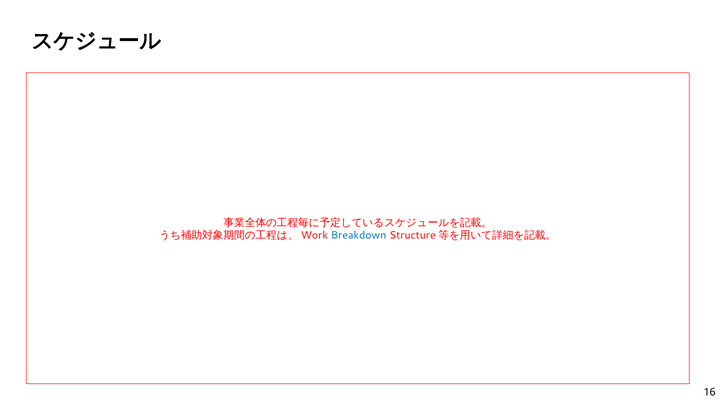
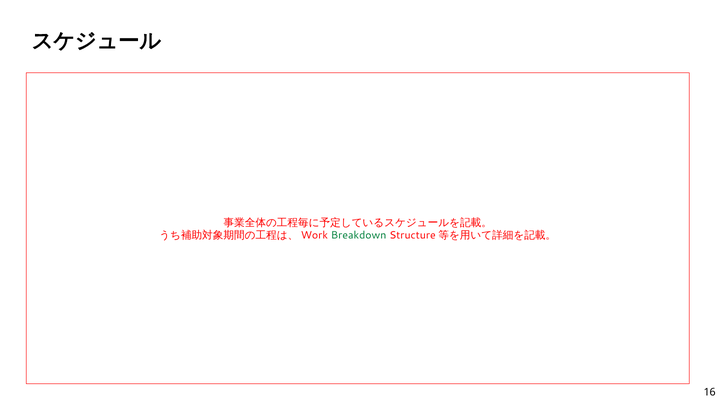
Breakdown colour: blue -> green (359, 236)
